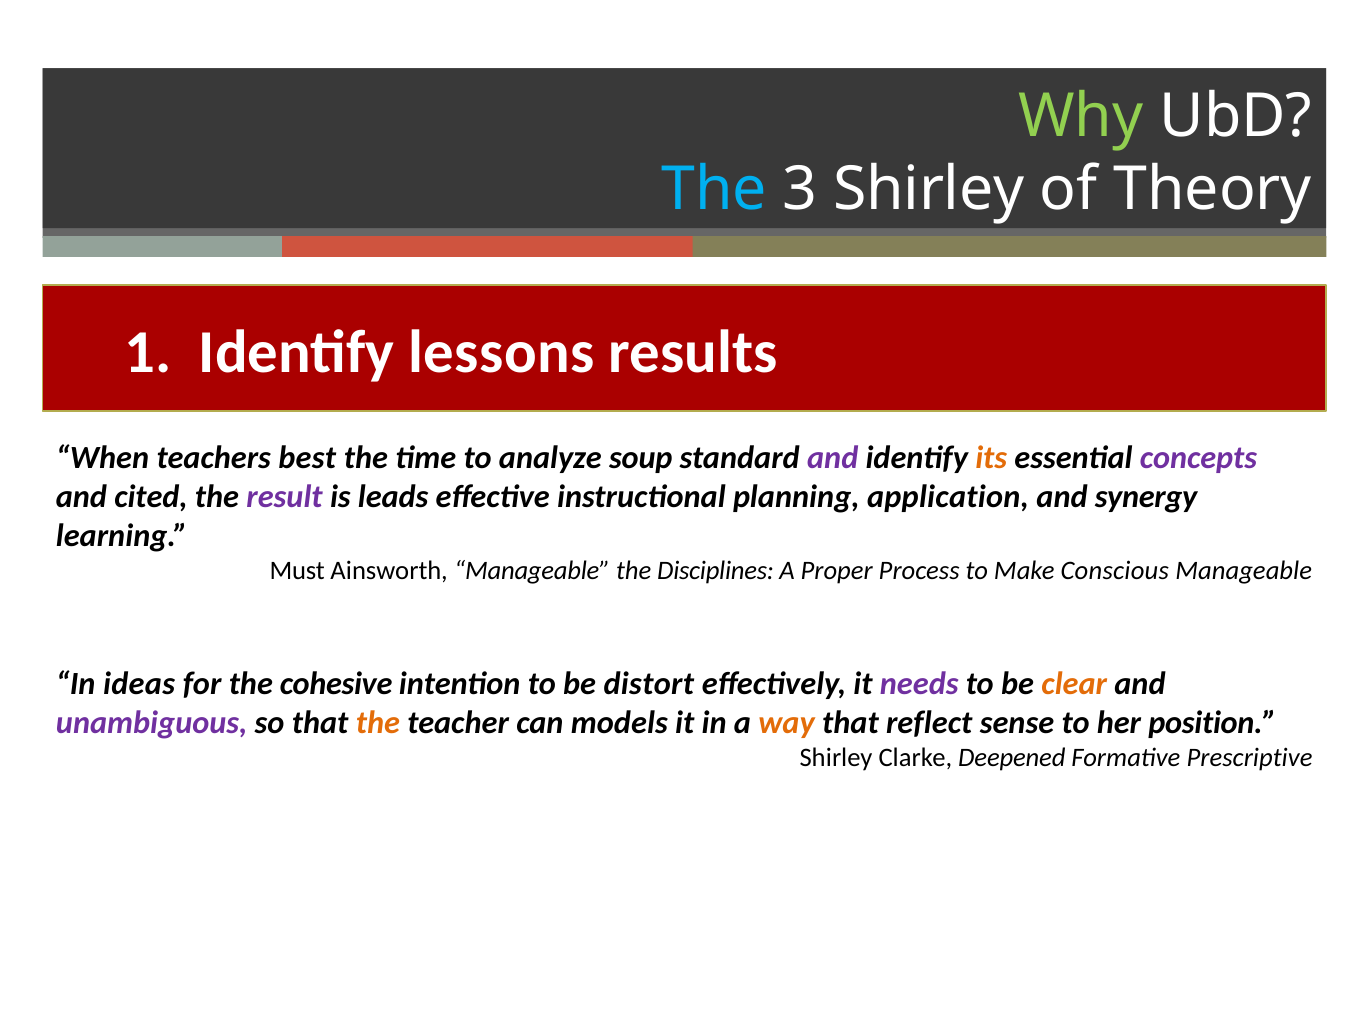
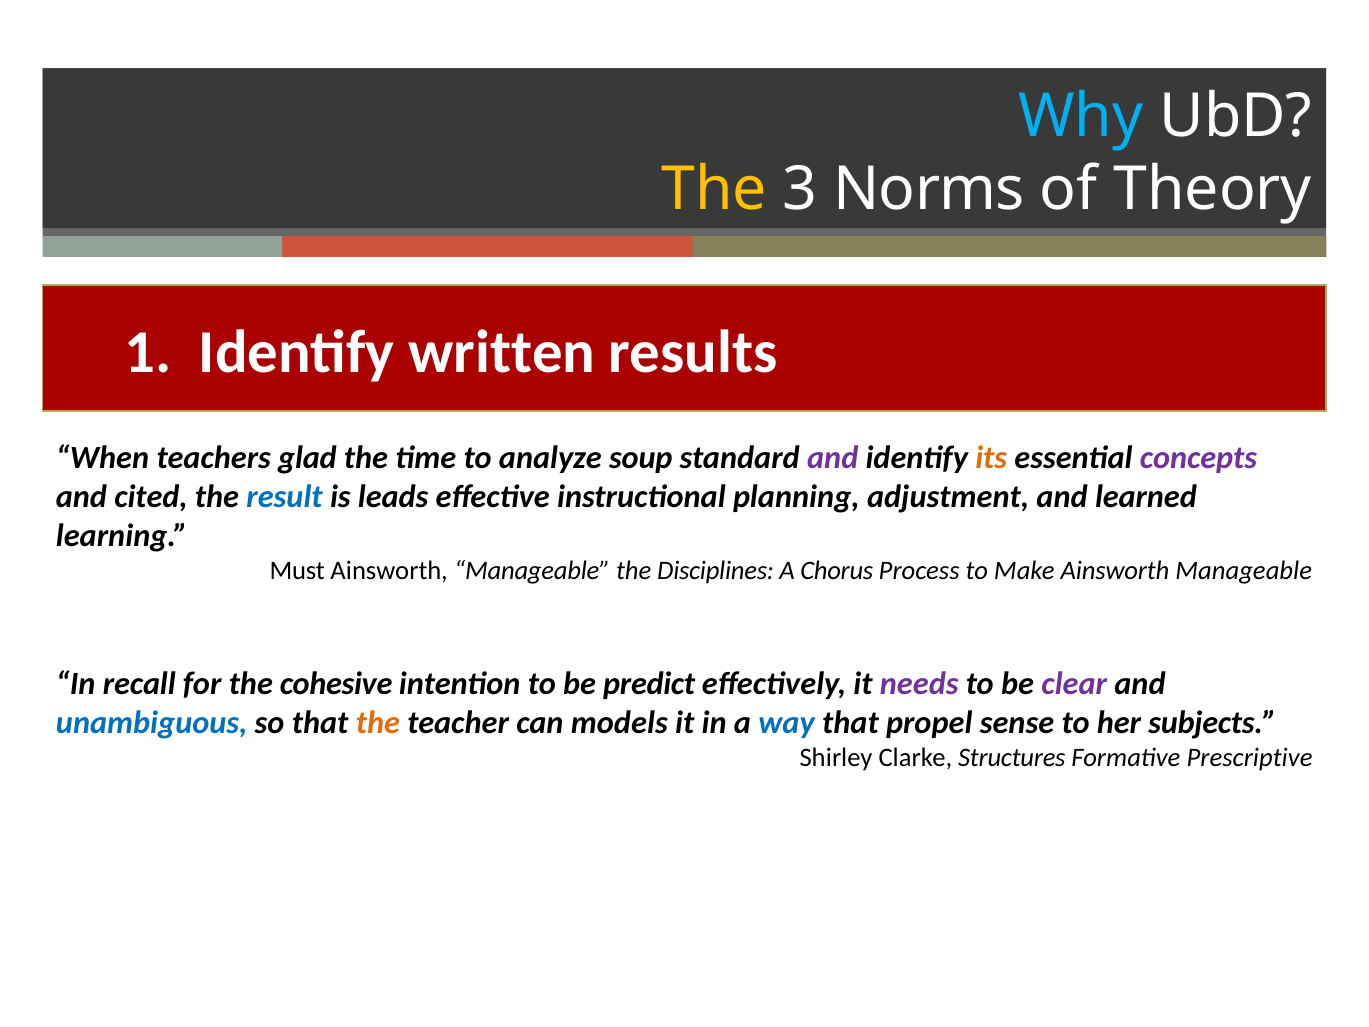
Why colour: light green -> light blue (1081, 116)
The colour: light blue -> yellow (714, 189)
3 Shirley: Shirley -> Norms (929, 189)
lessons: lessons -> written (502, 352)
best: best -> glad (307, 458)
result colour: purple -> blue (285, 497)
application: application -> adjustment (948, 497)
synergy: synergy -> learned (1146, 497)
Proper: Proper -> Chorus (837, 571)
Make Conscious: Conscious -> Ainsworth (1115, 571)
ideas: ideas -> recall (139, 684)
distort: distort -> predict (649, 684)
clear colour: orange -> purple (1074, 684)
unambiguous colour: purple -> blue (152, 723)
way colour: orange -> blue (787, 723)
reflect: reflect -> propel (929, 723)
position: position -> subjects (1213, 723)
Deepened: Deepened -> Structures (1012, 758)
